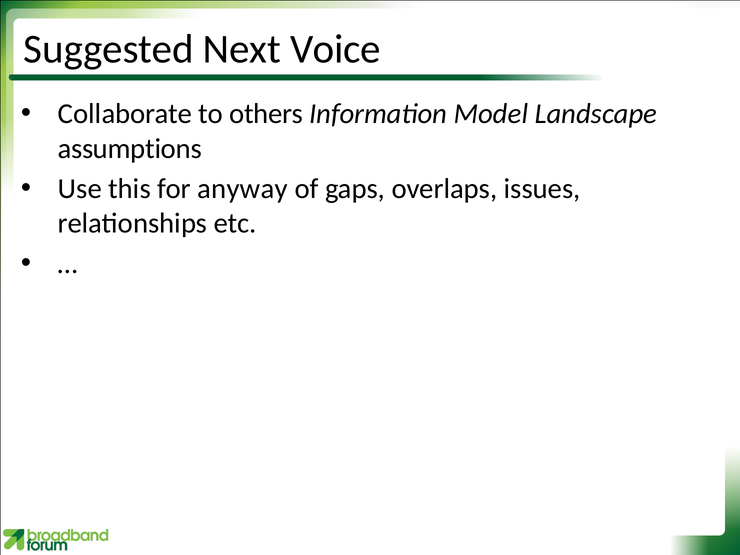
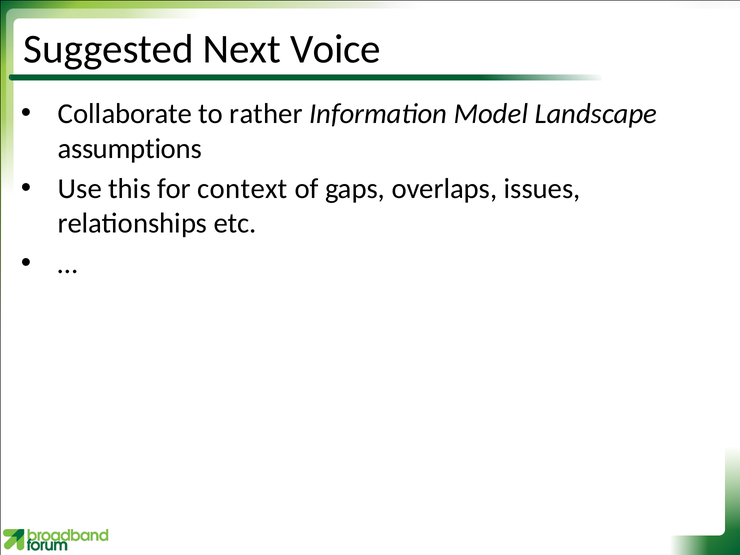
others: others -> rather (266, 114)
anyway: anyway -> context (242, 189)
